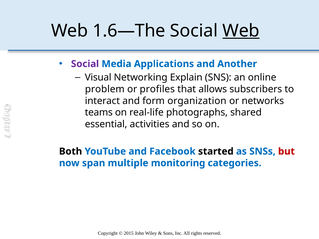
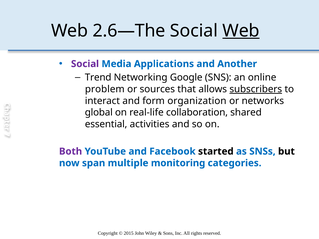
1.6—The: 1.6—The -> 2.6—The (129, 31)
Visual: Visual -> Trend (98, 78)
Explain: Explain -> Google (186, 78)
profiles: profiles -> sources (157, 89)
subscribers underline: none -> present (256, 89)
teams: teams -> global (99, 113)
photographs: photographs -> collaboration (197, 113)
Both colour: black -> purple (71, 152)
but colour: red -> black (286, 152)
